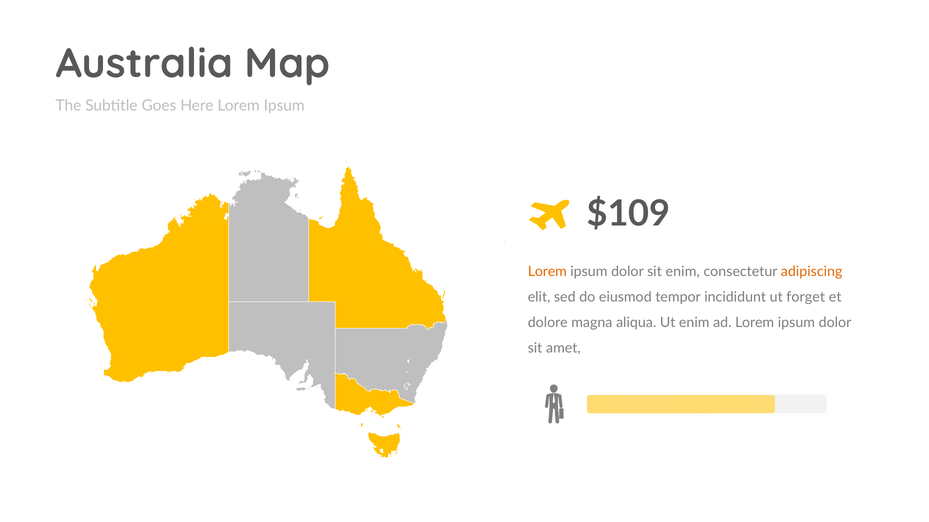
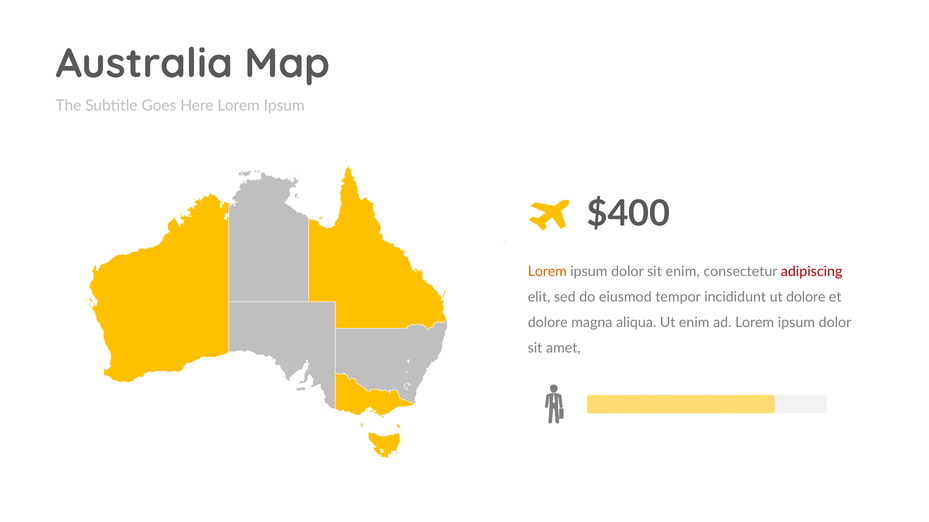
$109: $109 -> $400 (628, 214)
adipiscing colour: orange -> red (812, 272)
ut forget: forget -> dolore (806, 298)
